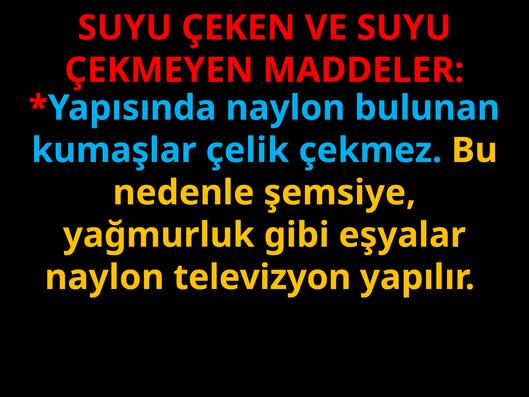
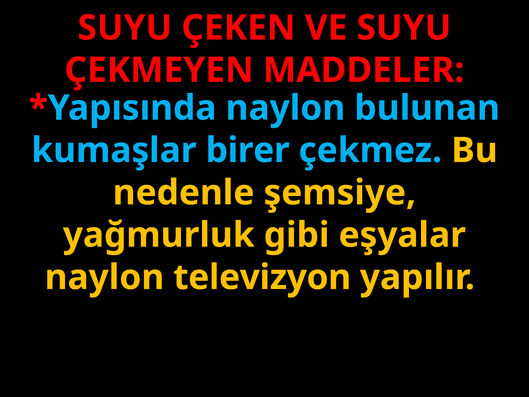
çelik: çelik -> birer (248, 150)
